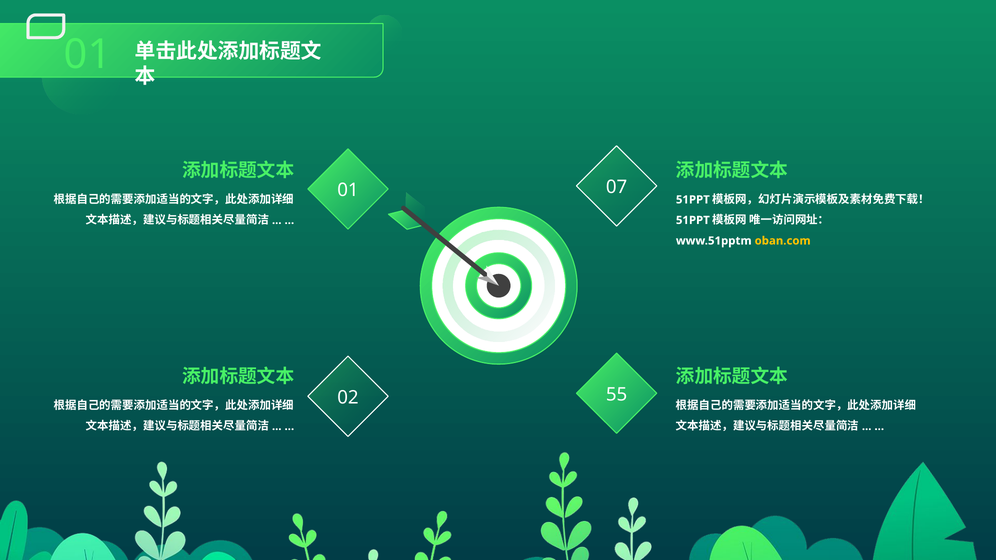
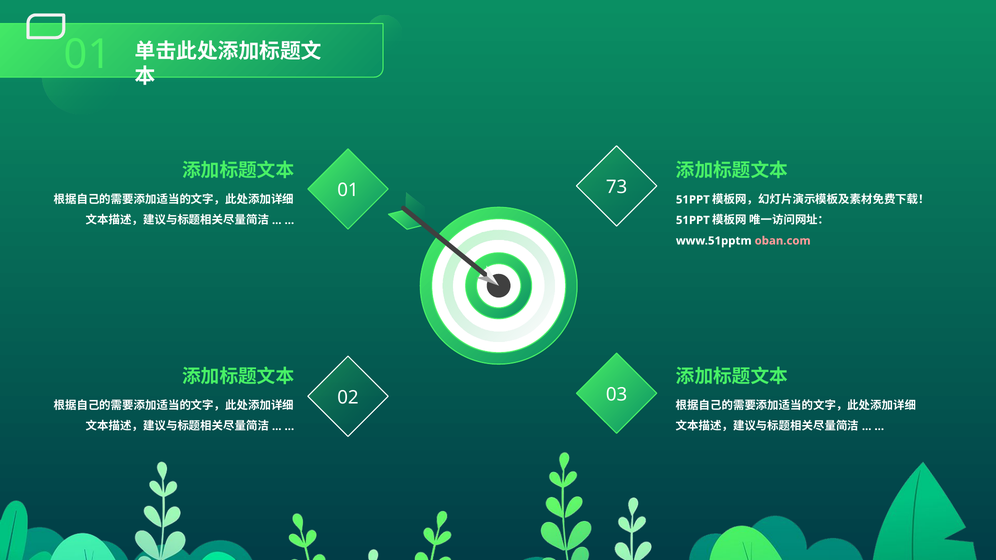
07: 07 -> 73 (617, 187)
oban.com colour: yellow -> pink (783, 241)
55: 55 -> 03 (617, 395)
